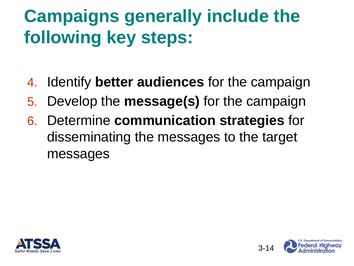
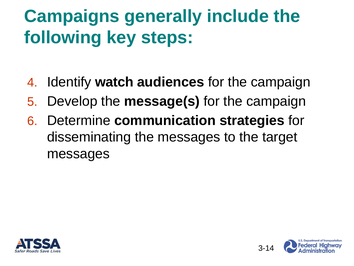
better: better -> watch (114, 82)
